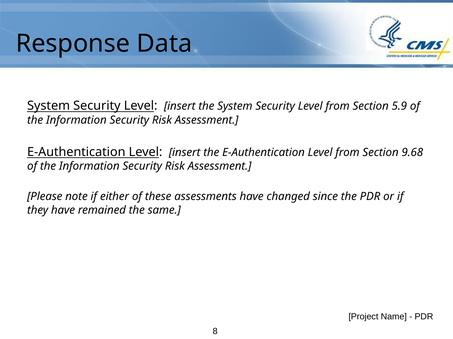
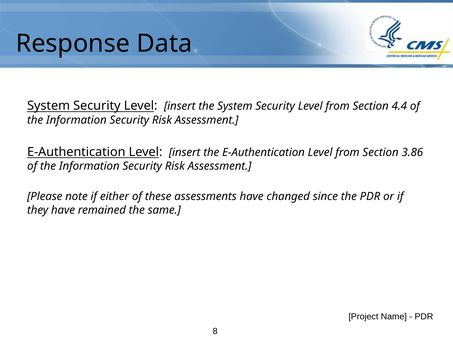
5.9: 5.9 -> 4.4 (399, 106)
9.68: 9.68 -> 3.86 (412, 153)
